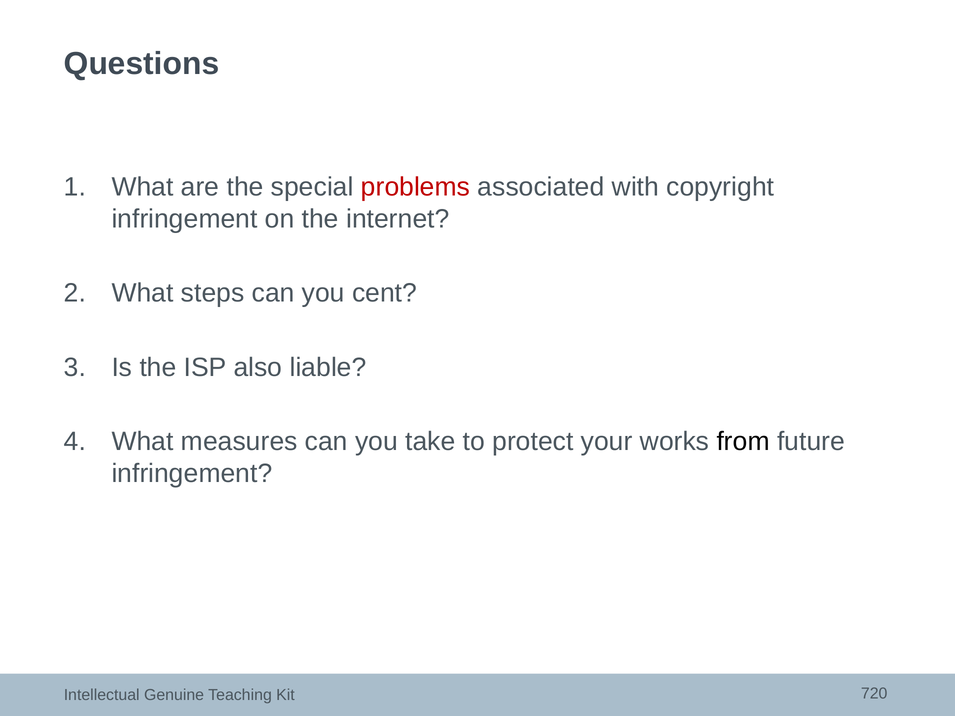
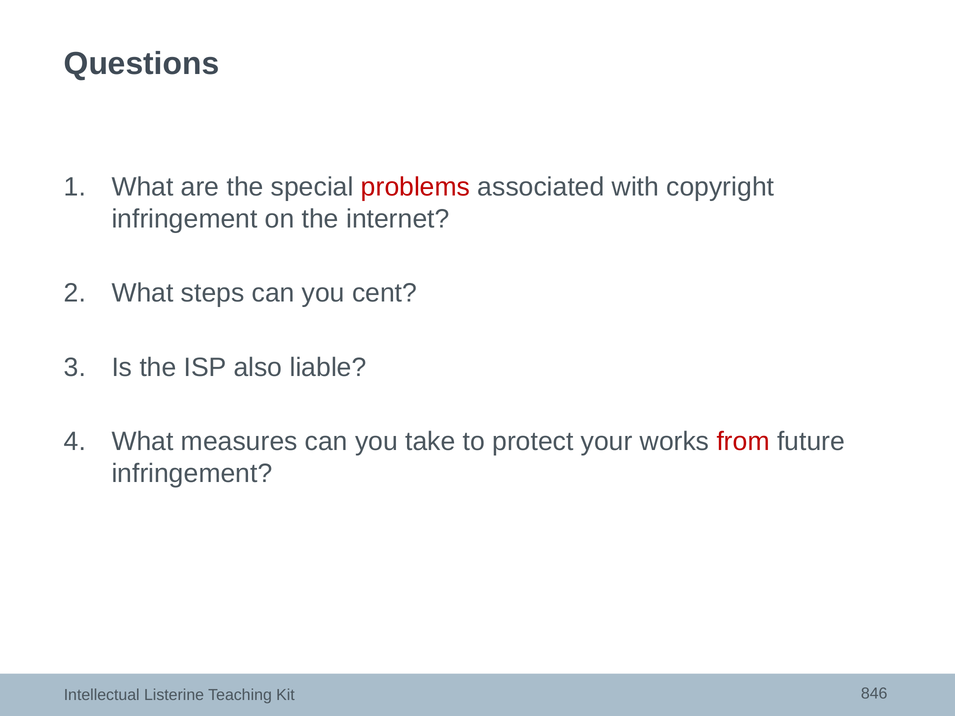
from colour: black -> red (743, 442)
Genuine: Genuine -> Listerine (174, 695)
720: 720 -> 846 (874, 694)
